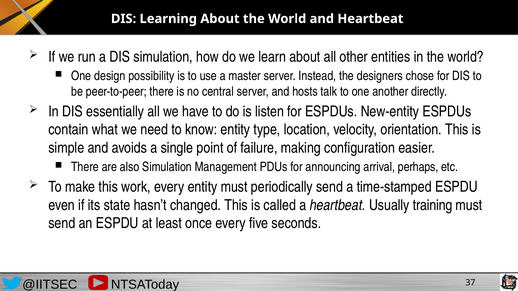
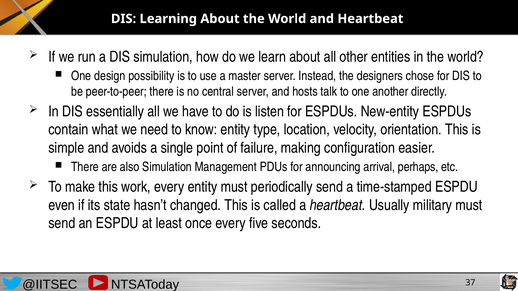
training: training -> military (433, 205)
